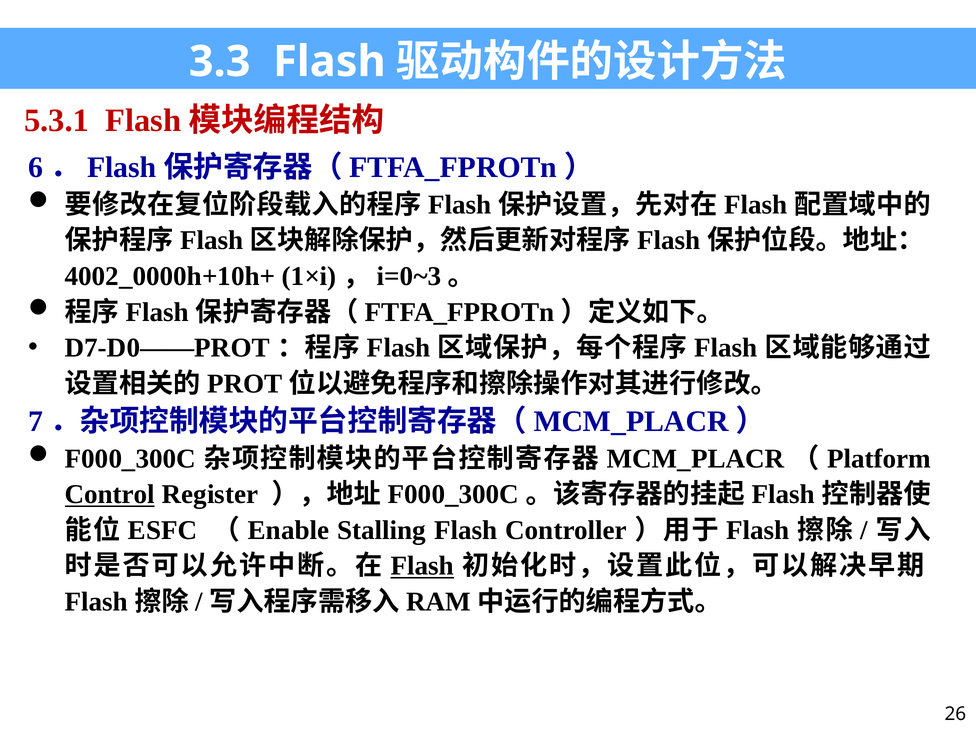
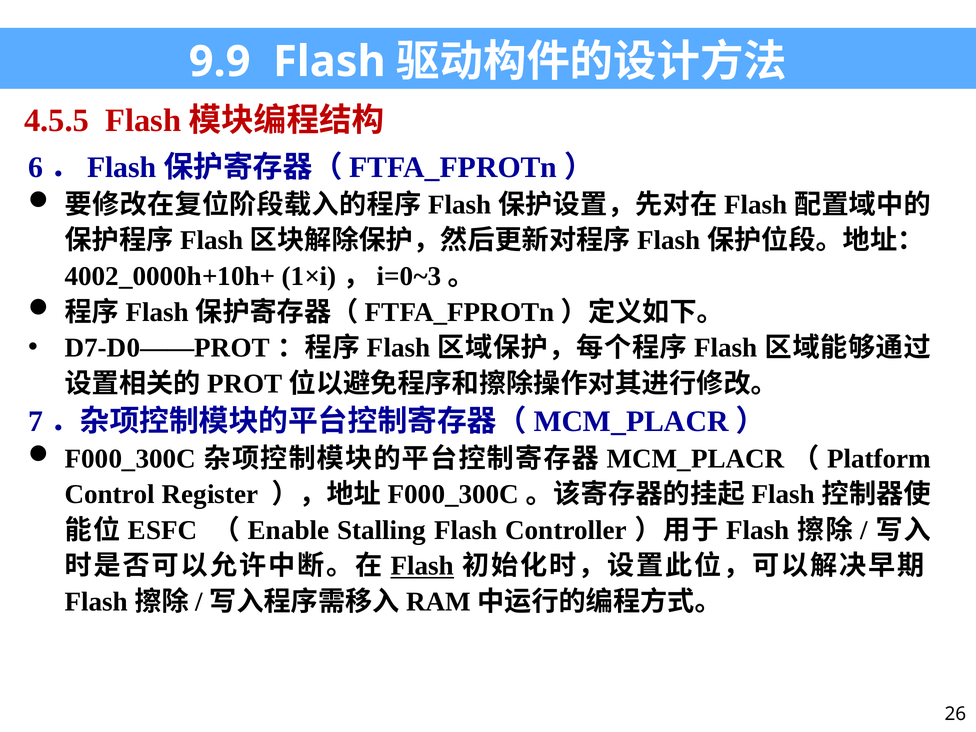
3.3: 3.3 -> 9.9 (220, 62)
5.3.1: 5.3.1 -> 4.5.5 (57, 120)
Control underline: present -> none (110, 494)
